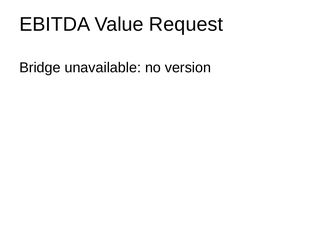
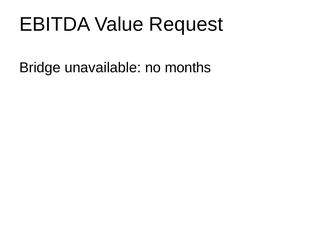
version: version -> months (188, 68)
